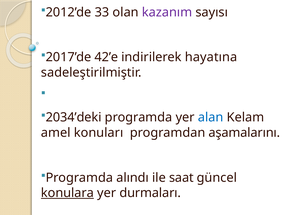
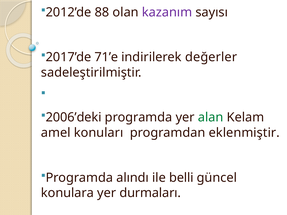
33: 33 -> 88 (102, 12)
42’e: 42’e -> 71’e (106, 57)
hayatına: hayatına -> değerler (211, 57)
2034’deki: 2034’deki -> 2006’deki (74, 118)
alan colour: blue -> green (211, 118)
aşamalarını: aşamalarını -> eklenmiştir (244, 133)
saat: saat -> belli (181, 178)
konulara underline: present -> none (67, 193)
